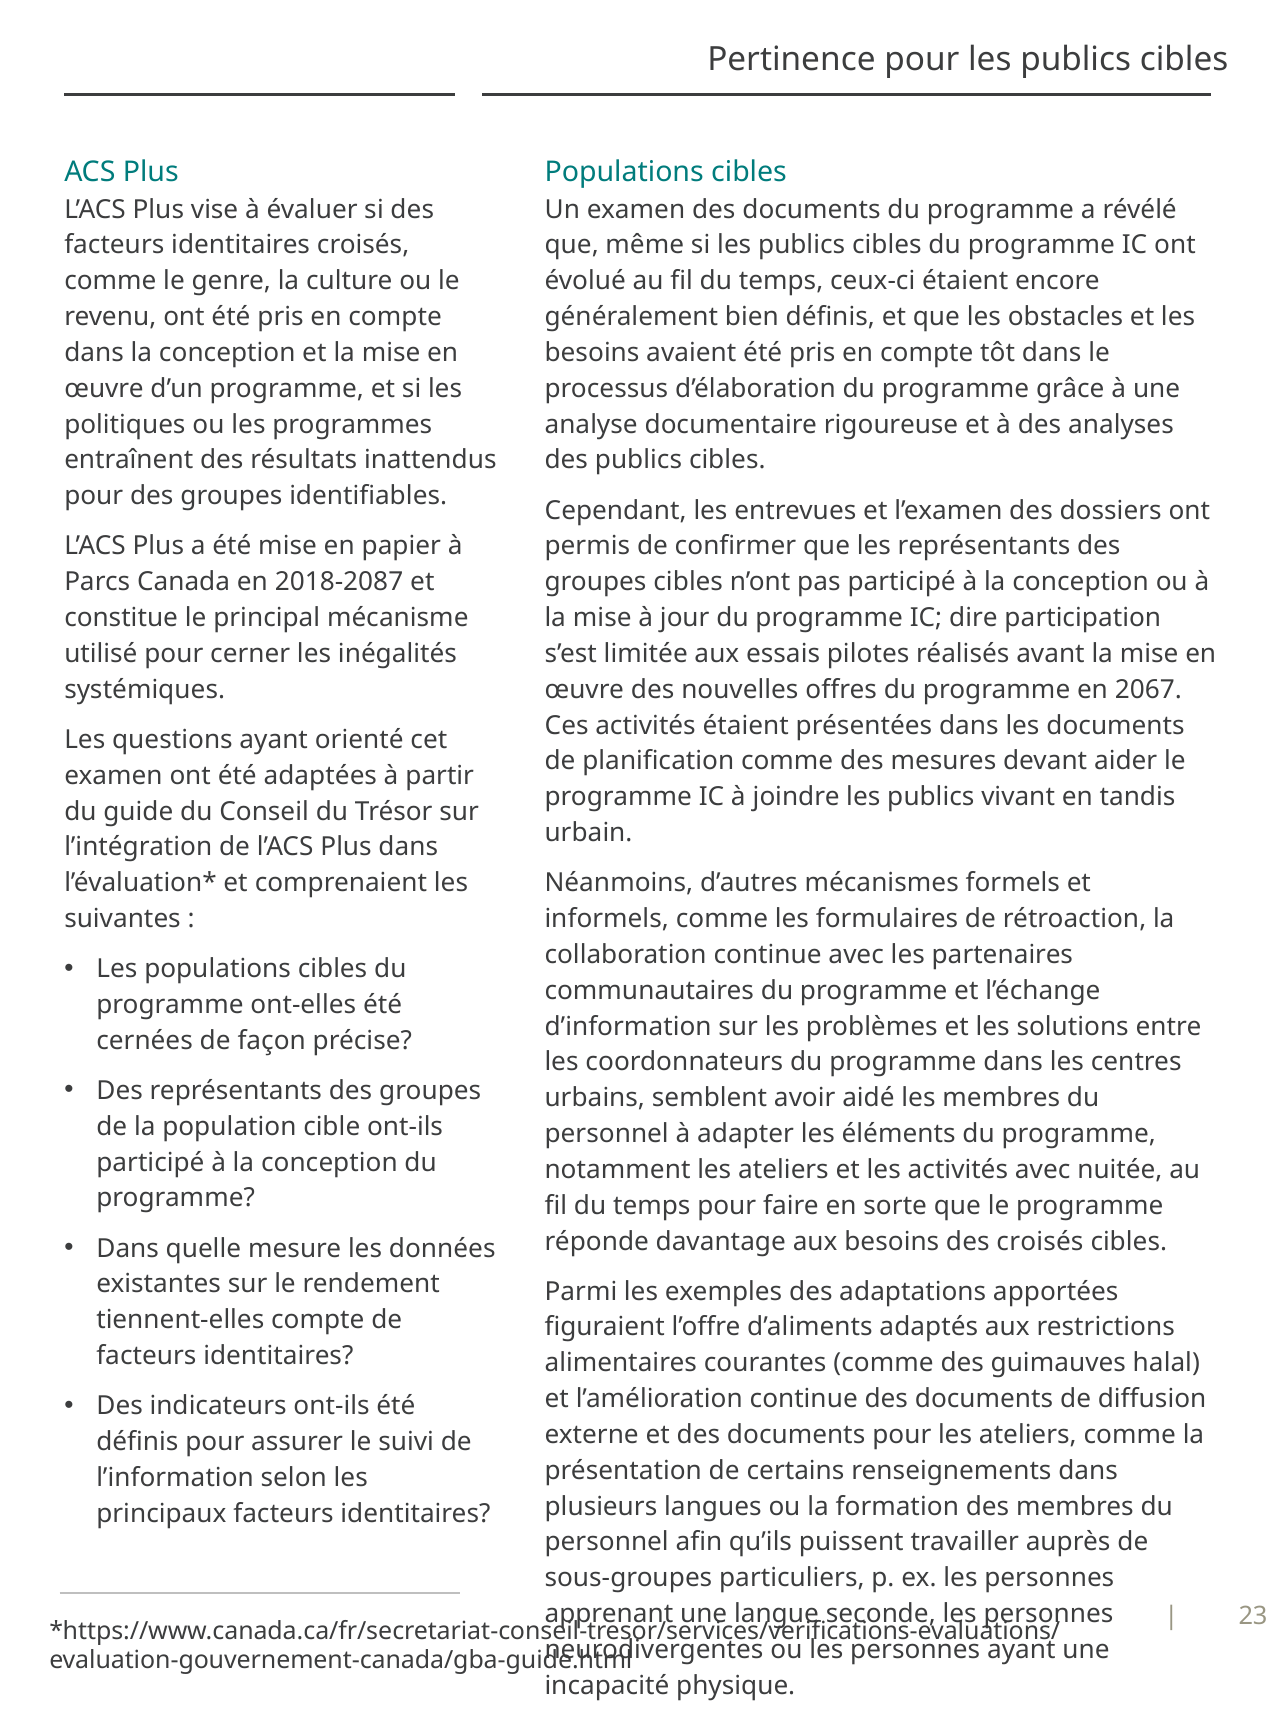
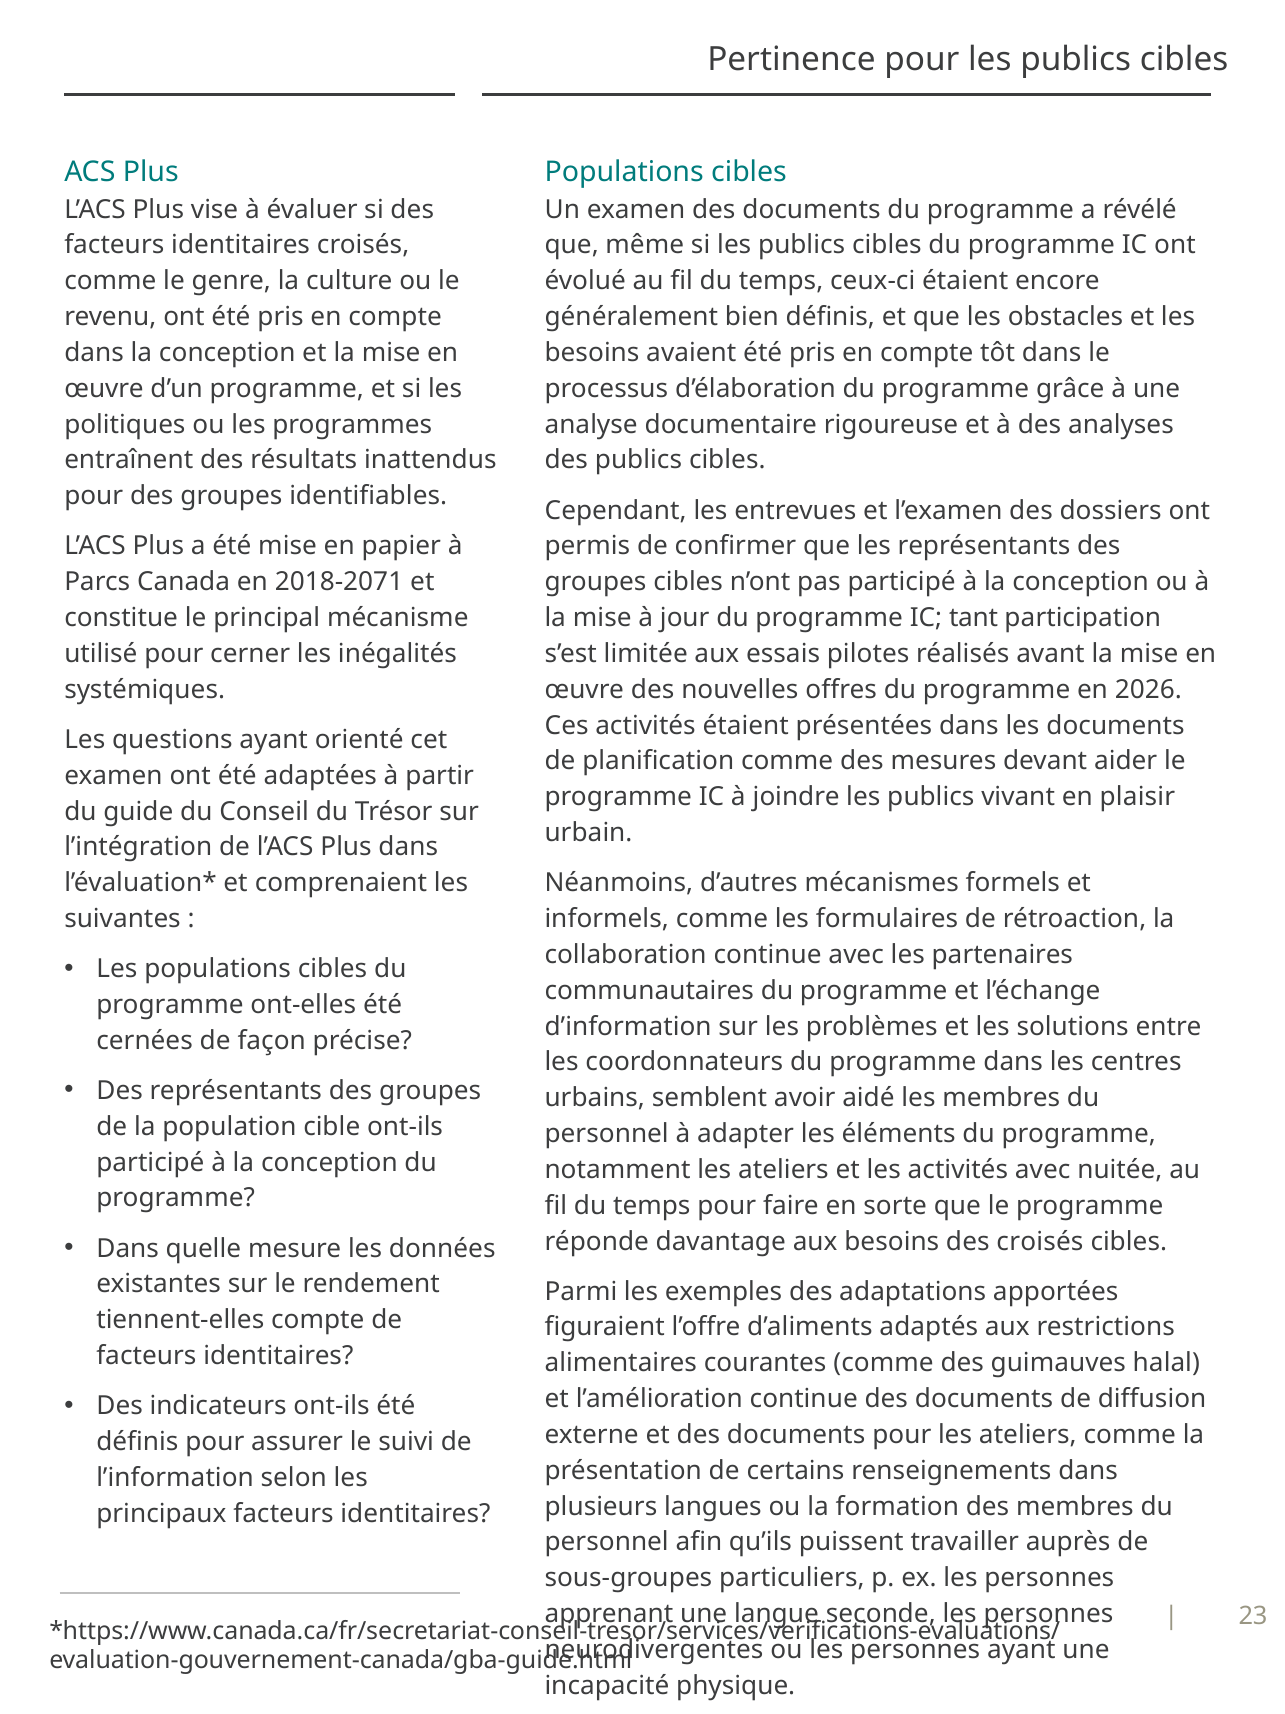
2018-2087: 2018-2087 -> 2018-2071 (339, 582)
dire: dire -> tant (974, 618)
2067: 2067 -> 2026 (1148, 689)
tandis: tandis -> plaisir (1137, 797)
